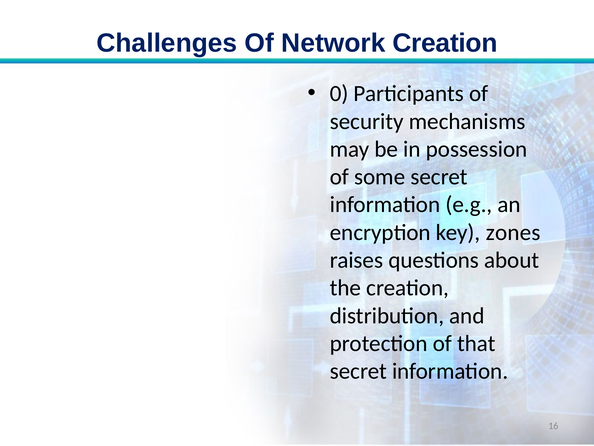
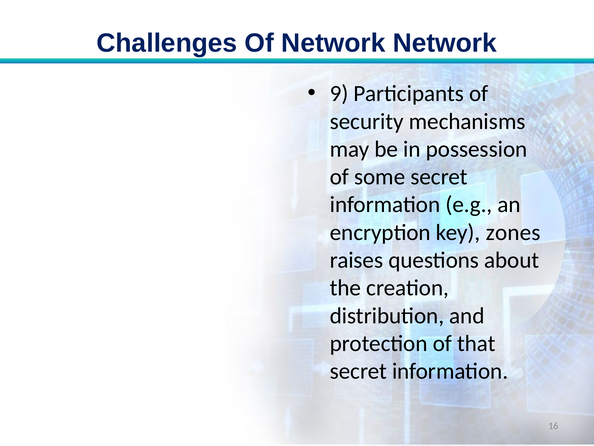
Network Creation: Creation -> Network (445, 43)
0: 0 -> 9 (339, 94)
